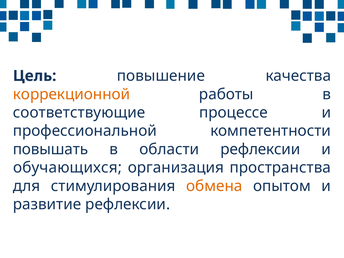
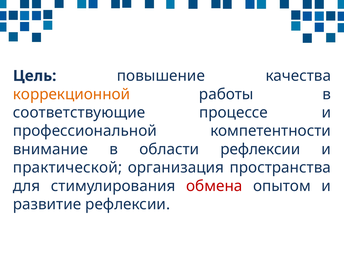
повышать: повышать -> внимание (50, 149)
обучающихся: обучающихся -> практической (67, 168)
обмена colour: orange -> red (214, 186)
